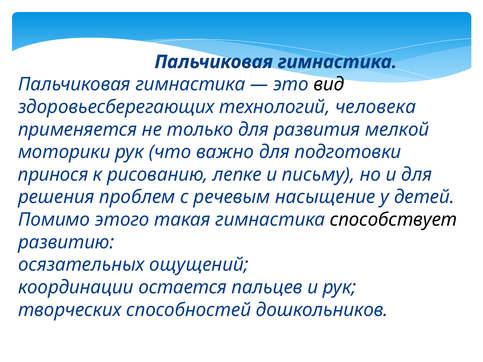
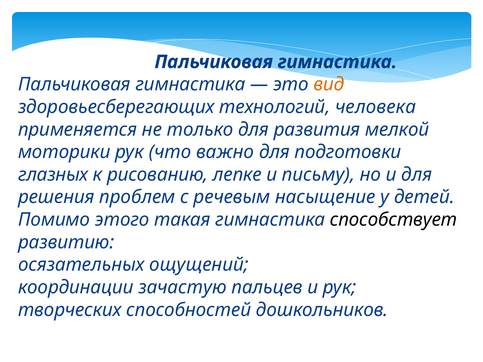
вид colour: black -> orange (329, 85)
принося: принося -> глазных (53, 175)
остается: остается -> зачастую (183, 287)
